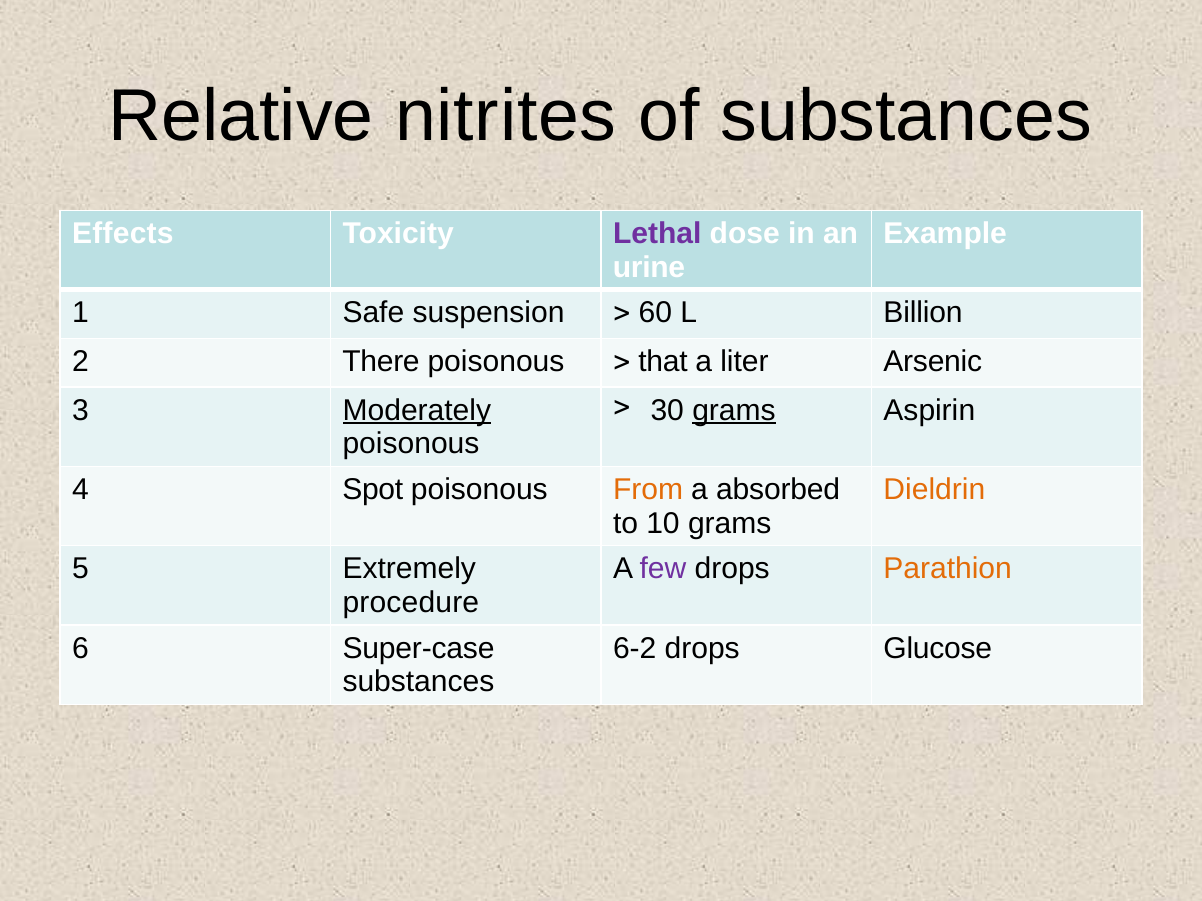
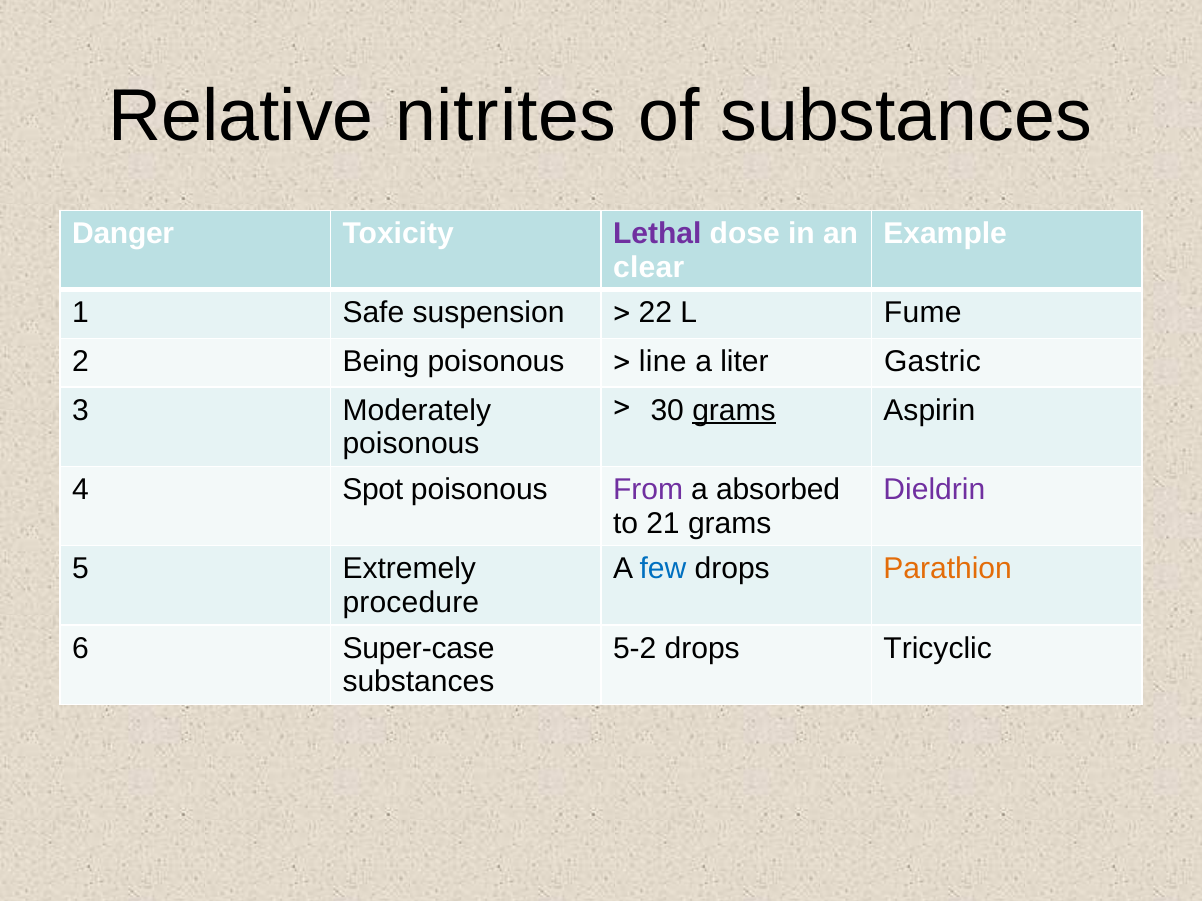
Effects: Effects -> Danger (123, 234)
urine: urine -> clear (649, 267)
60: 60 -> 22 (655, 313)
Billion: Billion -> Fume (923, 313)
There: There -> Being (381, 362)
that: that -> line (663, 362)
Arsenic: Arsenic -> Gastric (933, 362)
Moderately underline: present -> none (417, 411)
From colour: orange -> purple (648, 490)
Dieldrin colour: orange -> purple (934, 490)
10: 10 -> 21 (663, 524)
few colour: purple -> blue (663, 569)
6-2: 6-2 -> 5-2 (635, 649)
Glucose: Glucose -> Tricyclic (938, 649)
